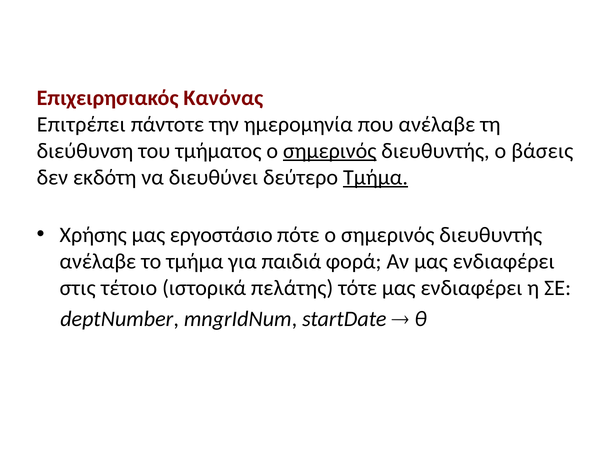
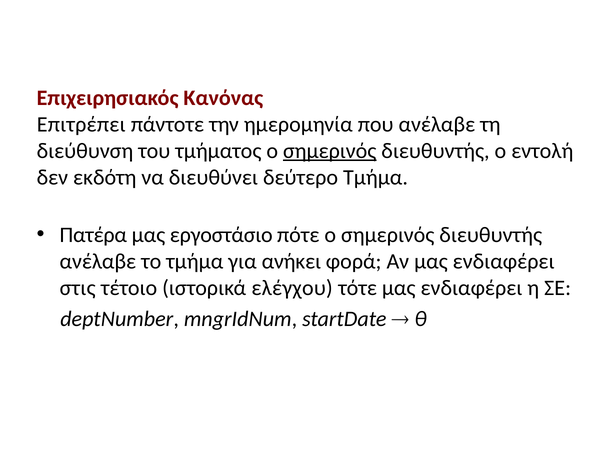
βάσεις: βάσεις -> εντολή (542, 151)
Τμήμα underline: present -> none (376, 177)
Χρήσης: Χρήσης -> Πατέρα (93, 235)
παιδιά: παιδιά -> ανήκει (291, 261)
πελάτης: πελάτης -> ελέγχου (292, 288)
